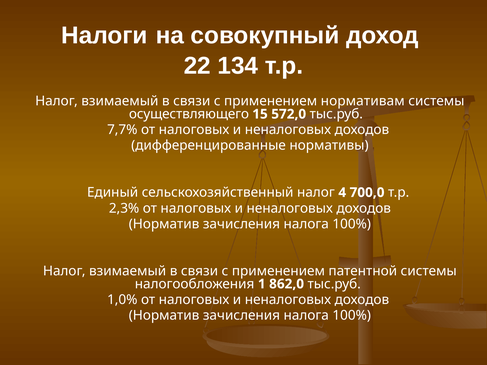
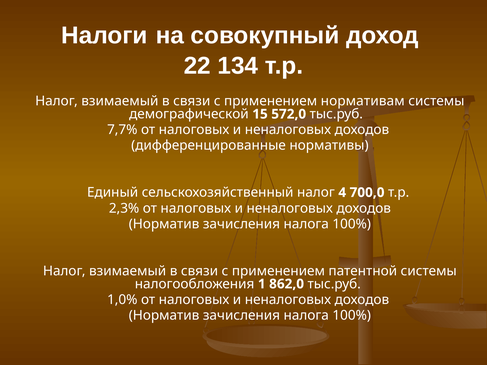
осуществляющего: осуществляющего -> демографической (189, 114)
